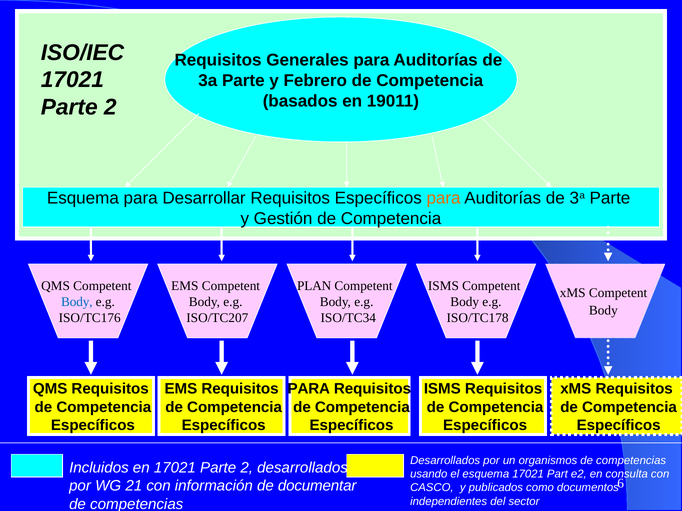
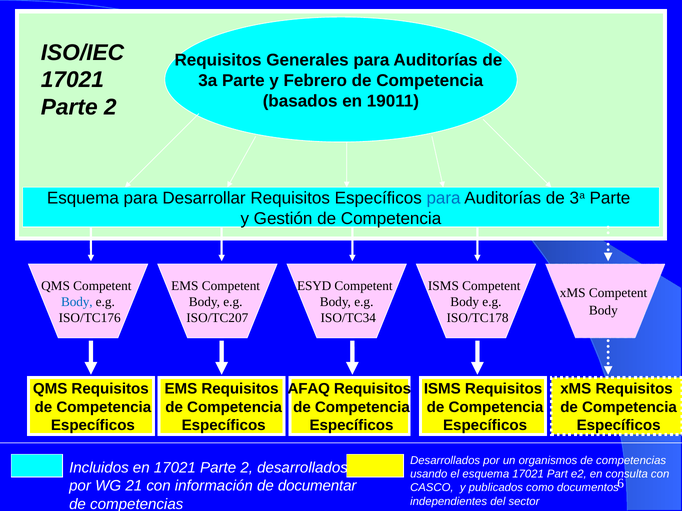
para colour: orange -> blue (444, 198)
PLAN: PLAN -> ESYD (314, 286)
PARA: PARA -> AFAQ (309, 389)
